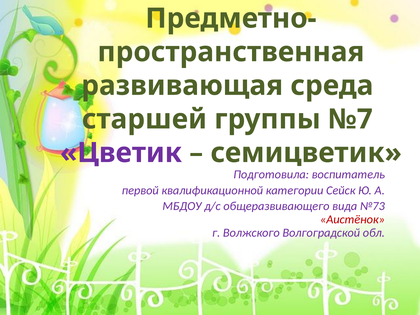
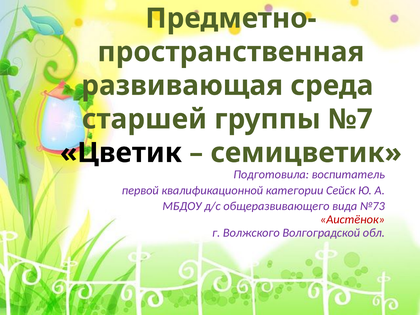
Цветик colour: purple -> black (121, 153)
